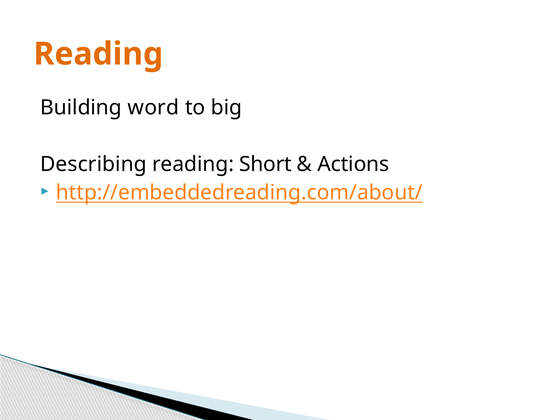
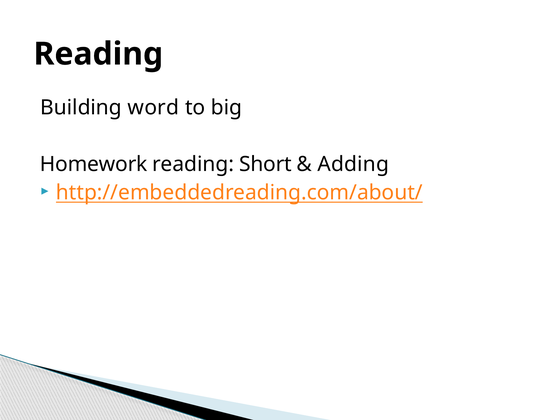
Reading colour: orange -> black (98, 54)
Describing: Describing -> Homework (94, 164)
Actions: Actions -> Adding (353, 164)
